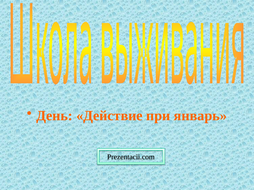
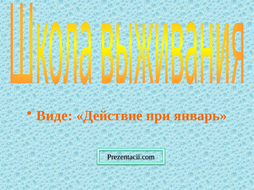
День: День -> Виде (54, 116)
